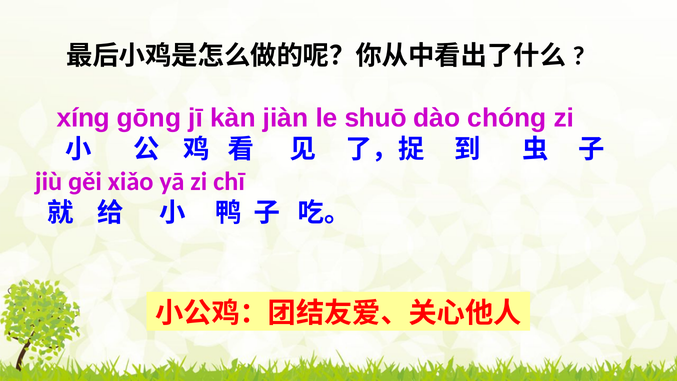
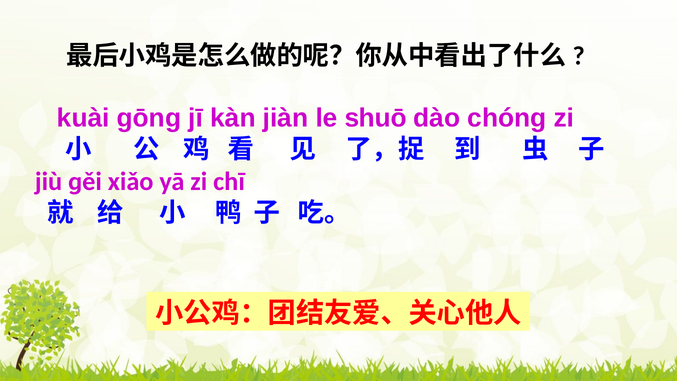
xínɡ: xínɡ -> kuài (83, 118)
